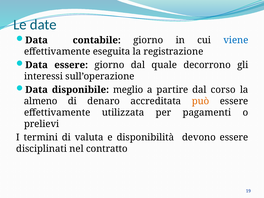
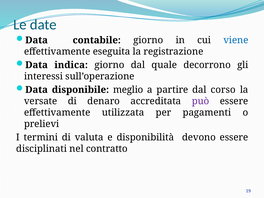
Data essere: essere -> indica (71, 65)
almeno: almeno -> versate (41, 101)
può colour: orange -> purple (201, 101)
